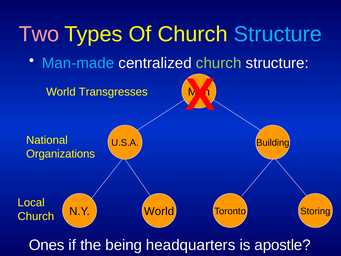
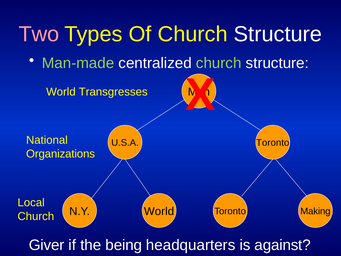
Structure colour: light blue -> white (278, 34)
Man-made colour: light blue -> light green (78, 63)
U.S.A Building: Building -> Toronto (273, 143)
Storing: Storing -> Making (315, 211)
Ones: Ones -> Giver (47, 245)
apostle: apostle -> against (283, 245)
